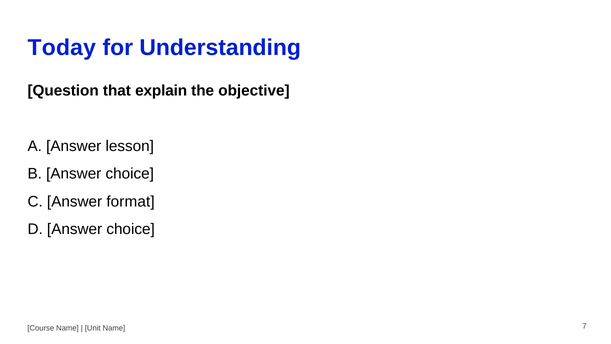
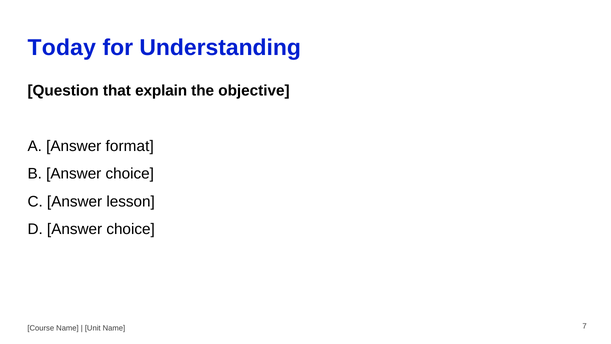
lesson: lesson -> format (130, 146)
format: format -> lesson (131, 201)
